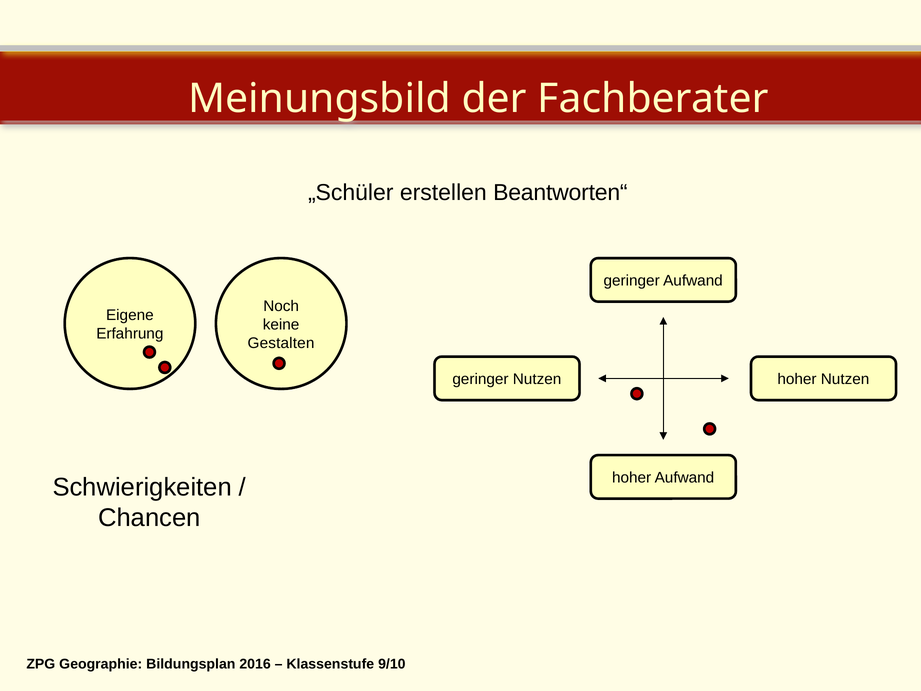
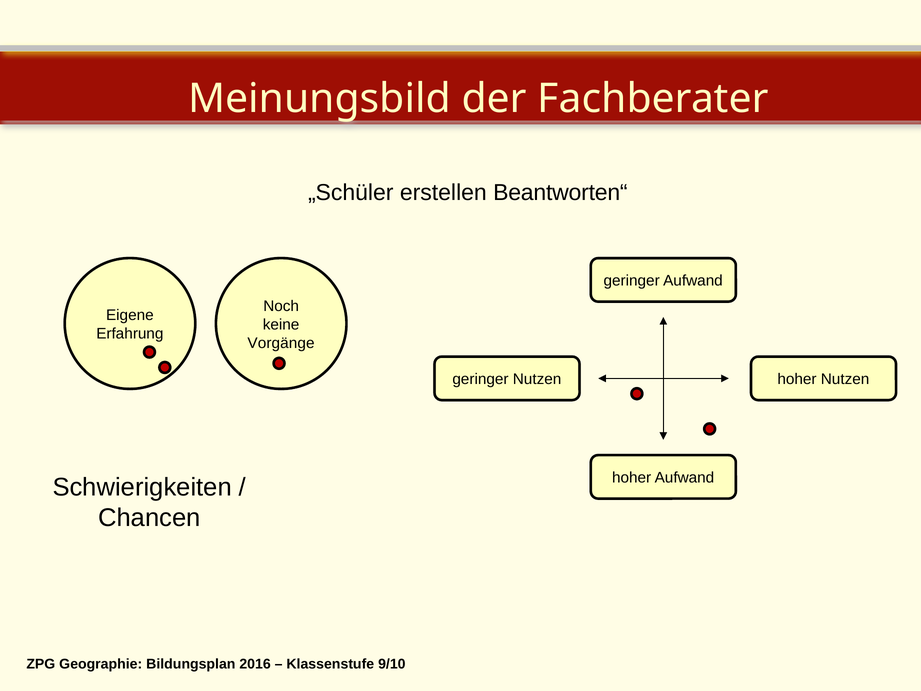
Gestalten: Gestalten -> Vorgänge (281, 343)
